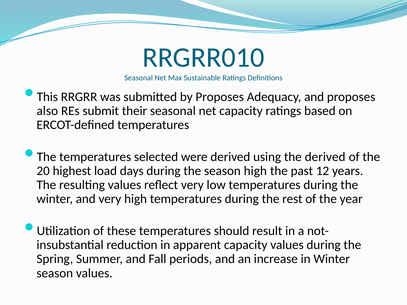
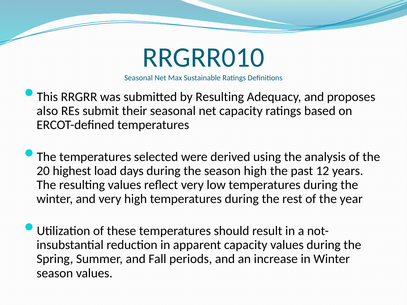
by Proposes: Proposes -> Resulting (220, 97)
the derived: derived -> analysis (325, 157)
